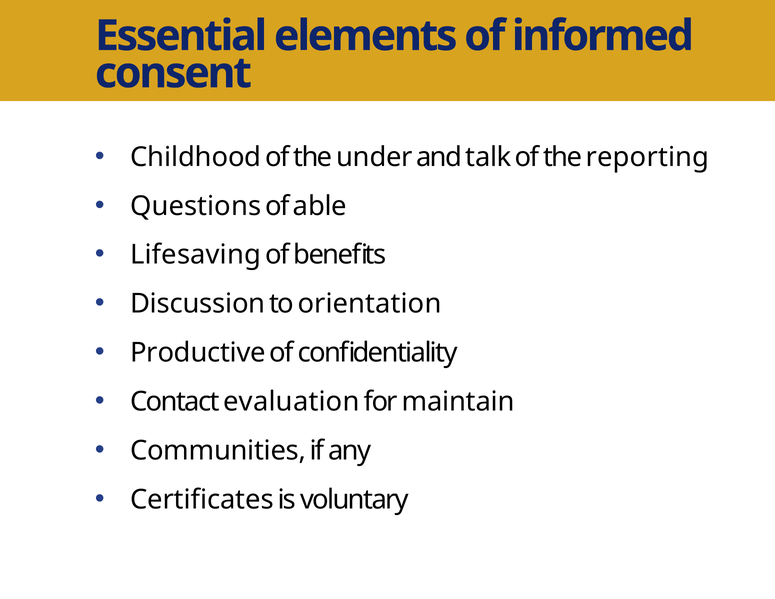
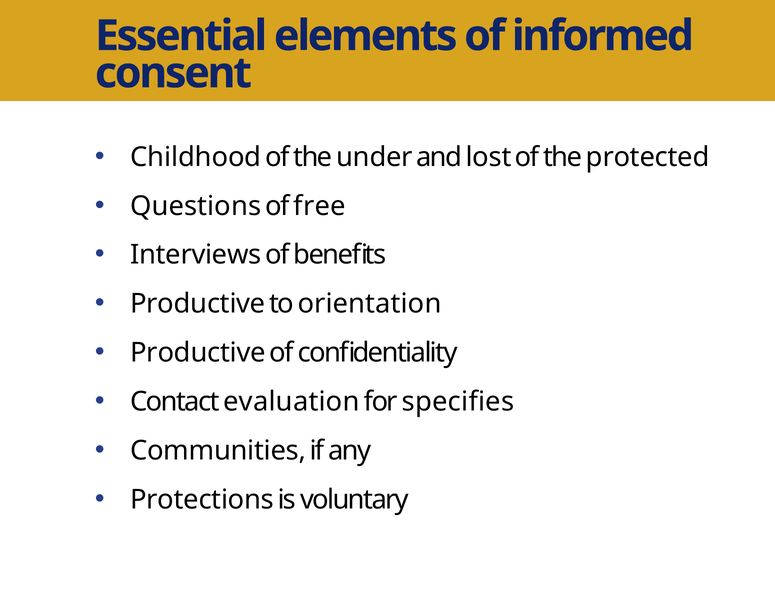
talk: talk -> lost (489, 157)
reporting: reporting -> protected (648, 157)
able: able -> free (320, 206)
Lifesaving: Lifesaving -> Interviews (196, 255)
Discussion: Discussion -> Productive (198, 304)
maintain: maintain -> specifies (458, 402)
Certificates: Certificates -> Protections (202, 500)
